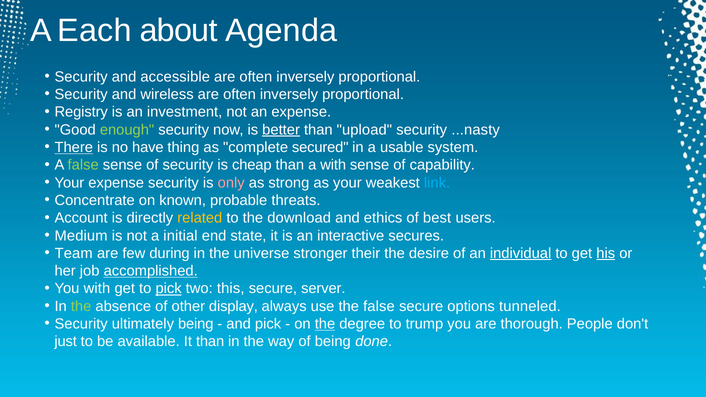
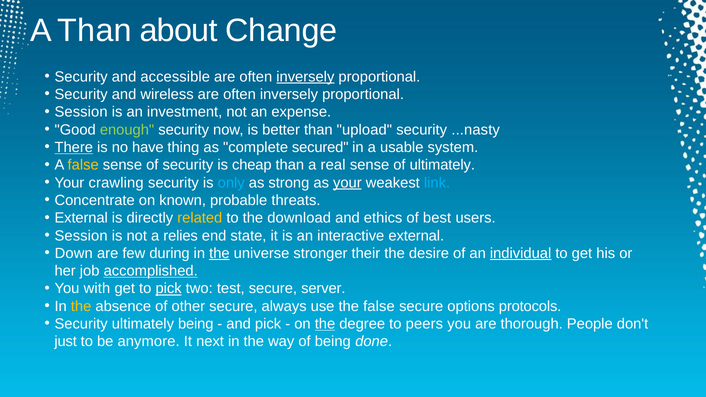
A Each: Each -> Than (95, 31)
Agenda: Agenda -> Change (281, 31)
inversely underline: none -> present (305, 77)
Registry: Registry -> Session (81, 112)
better underline: present -> none (281, 130)
false colour: light green -> yellow (83, 165)
a with: with -> real (333, 165)
of capability: capability -> ultimately (442, 165)
Your expense: expense -> crawling (116, 183)
only colour: pink -> light blue (231, 183)
your underline: none -> present (347, 183)
Account: Account -> External (81, 218)
Medium: Medium -> Session (81, 236)
initial: initial -> relies (181, 236)
interactive secures: secures -> external (416, 236)
Team: Team -> Down (74, 253)
the underline: none -> present (219, 253)
his underline: present -> none (606, 253)
this: this -> test (231, 289)
the colour: light green -> yellow (81, 306)
other display: display -> secure (233, 306)
tunneled: tunneled -> protocols (530, 306)
trump: trump -> peers (424, 324)
available: available -> anymore (149, 342)
It than: than -> next (210, 342)
